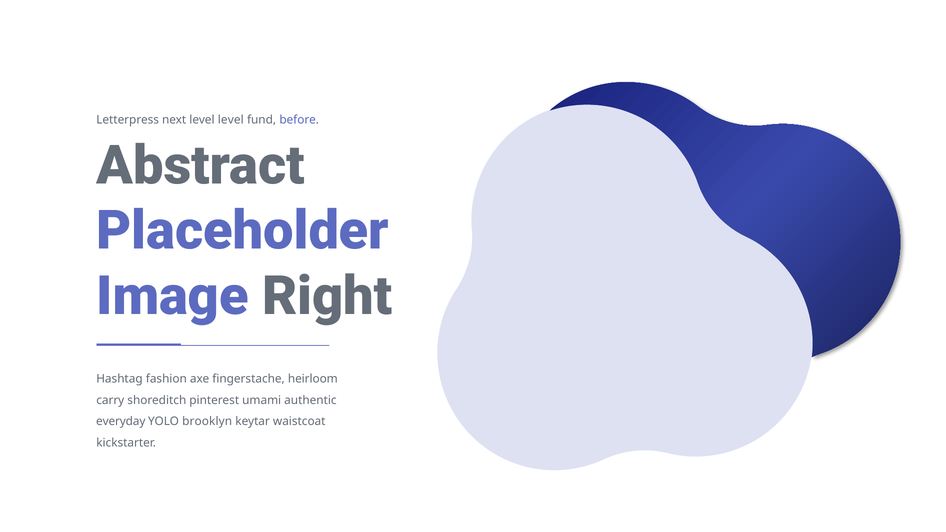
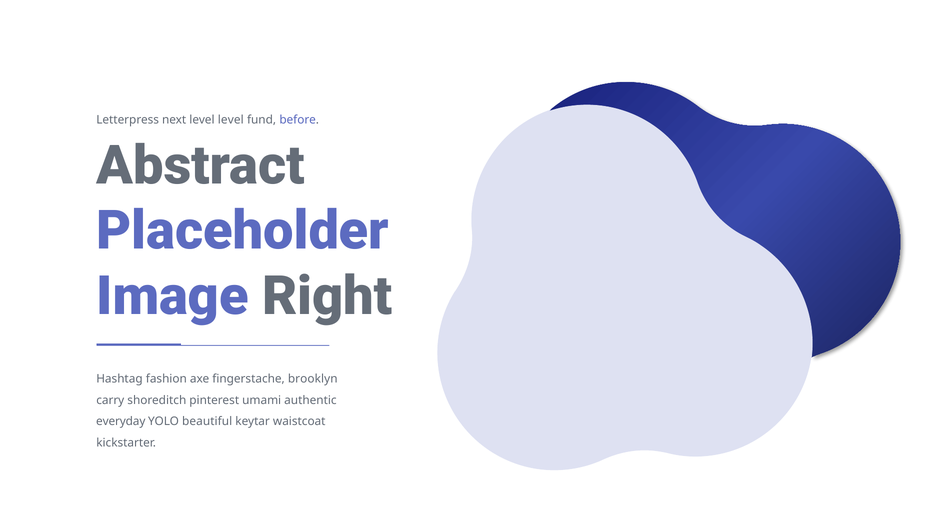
heirloom: heirloom -> brooklyn (313, 379)
brooklyn: brooklyn -> beautiful (207, 422)
